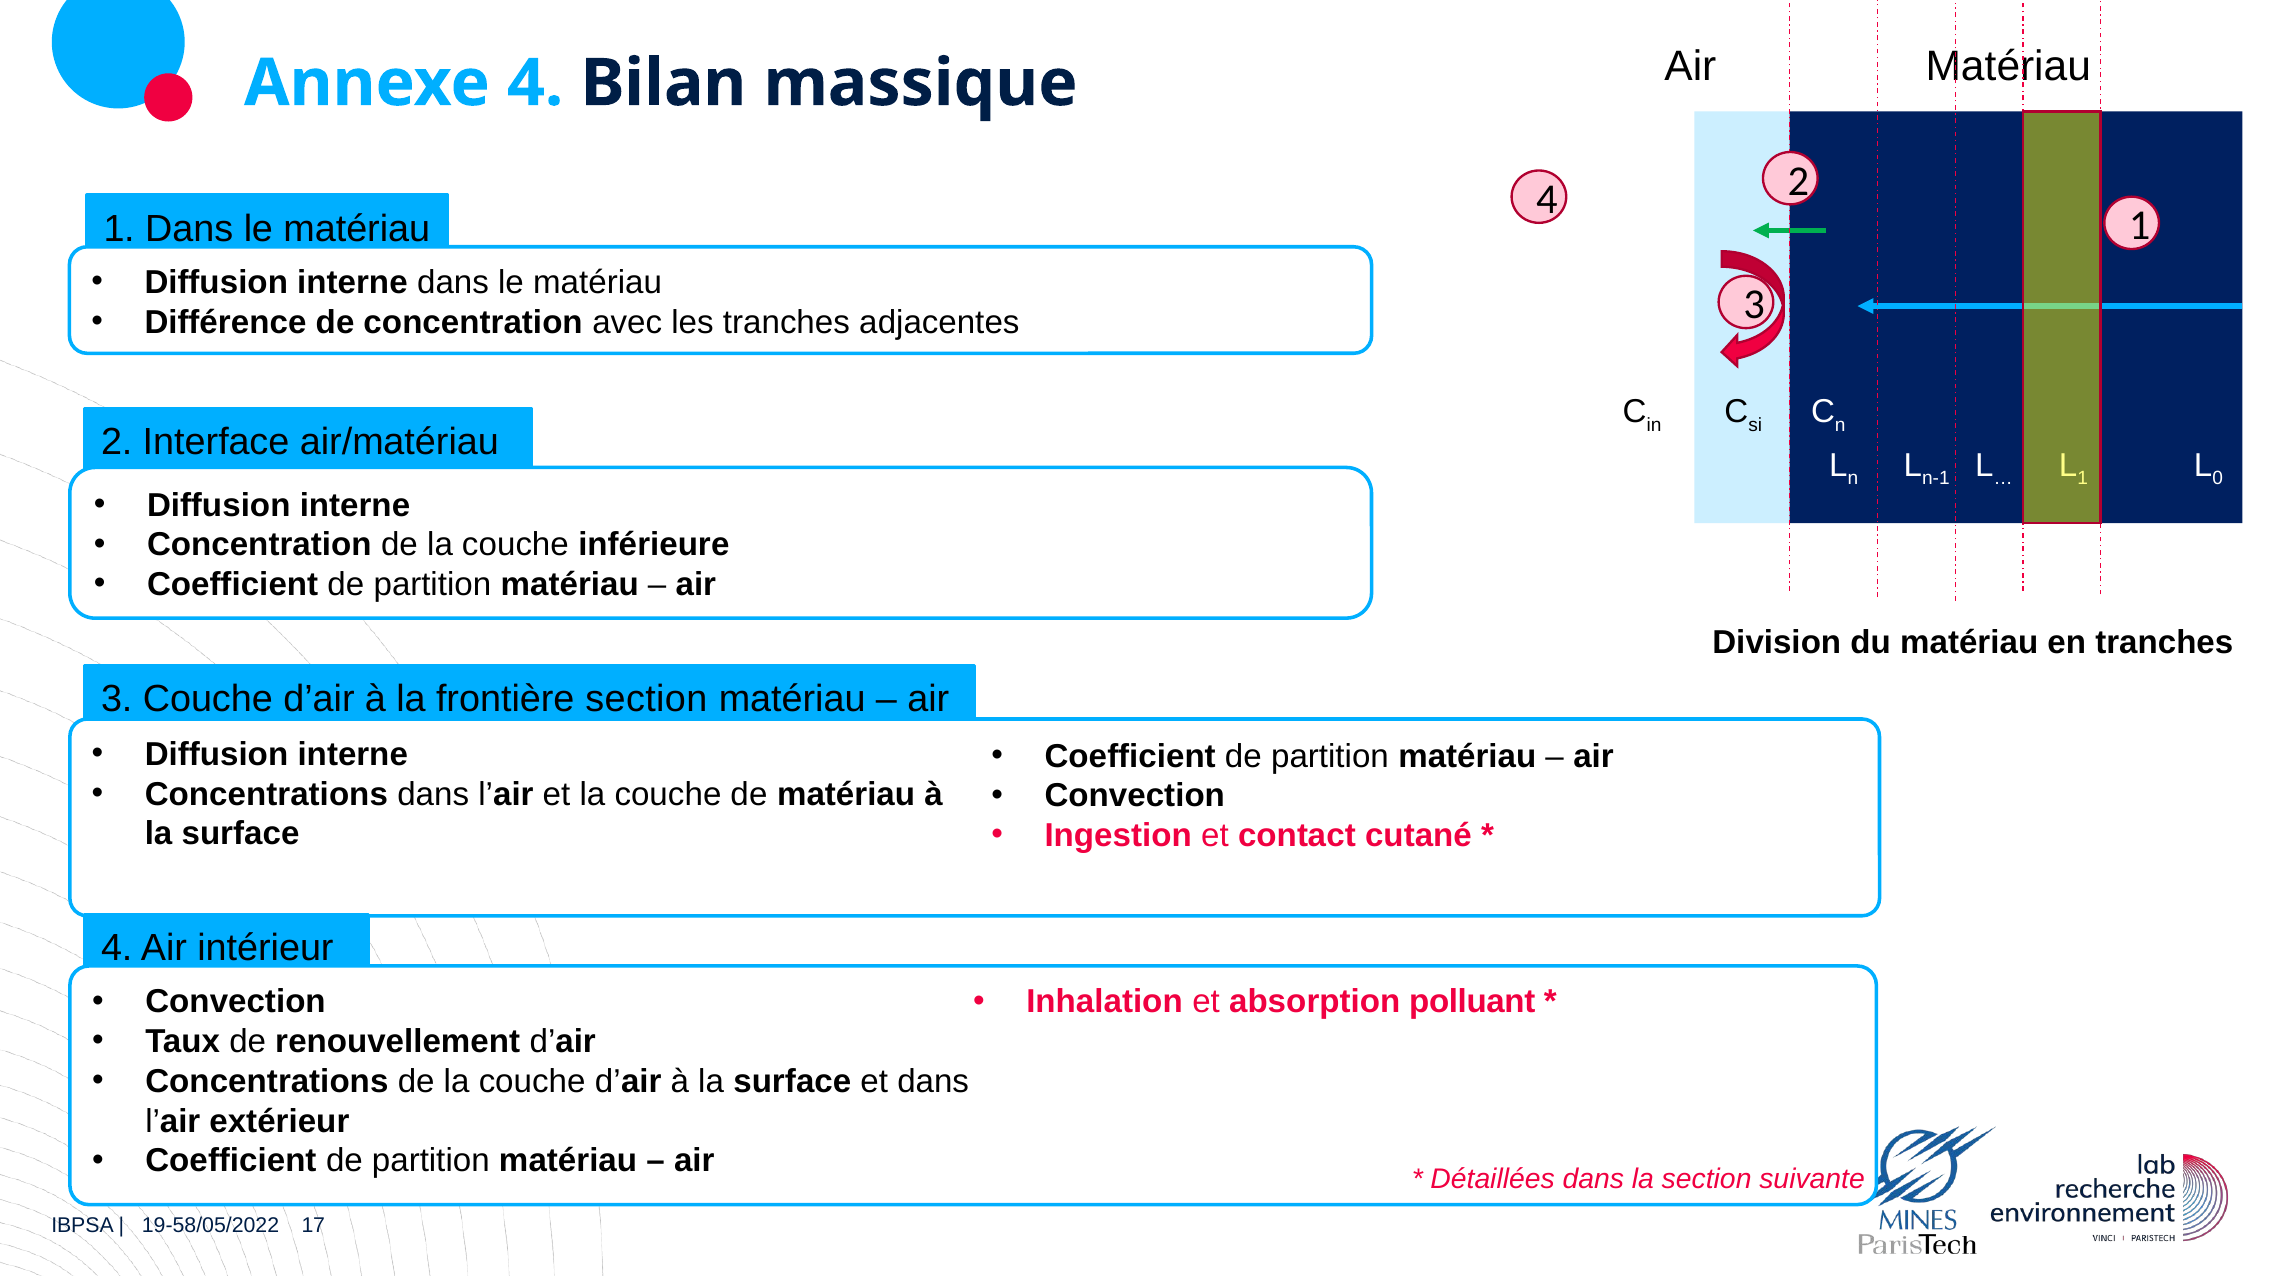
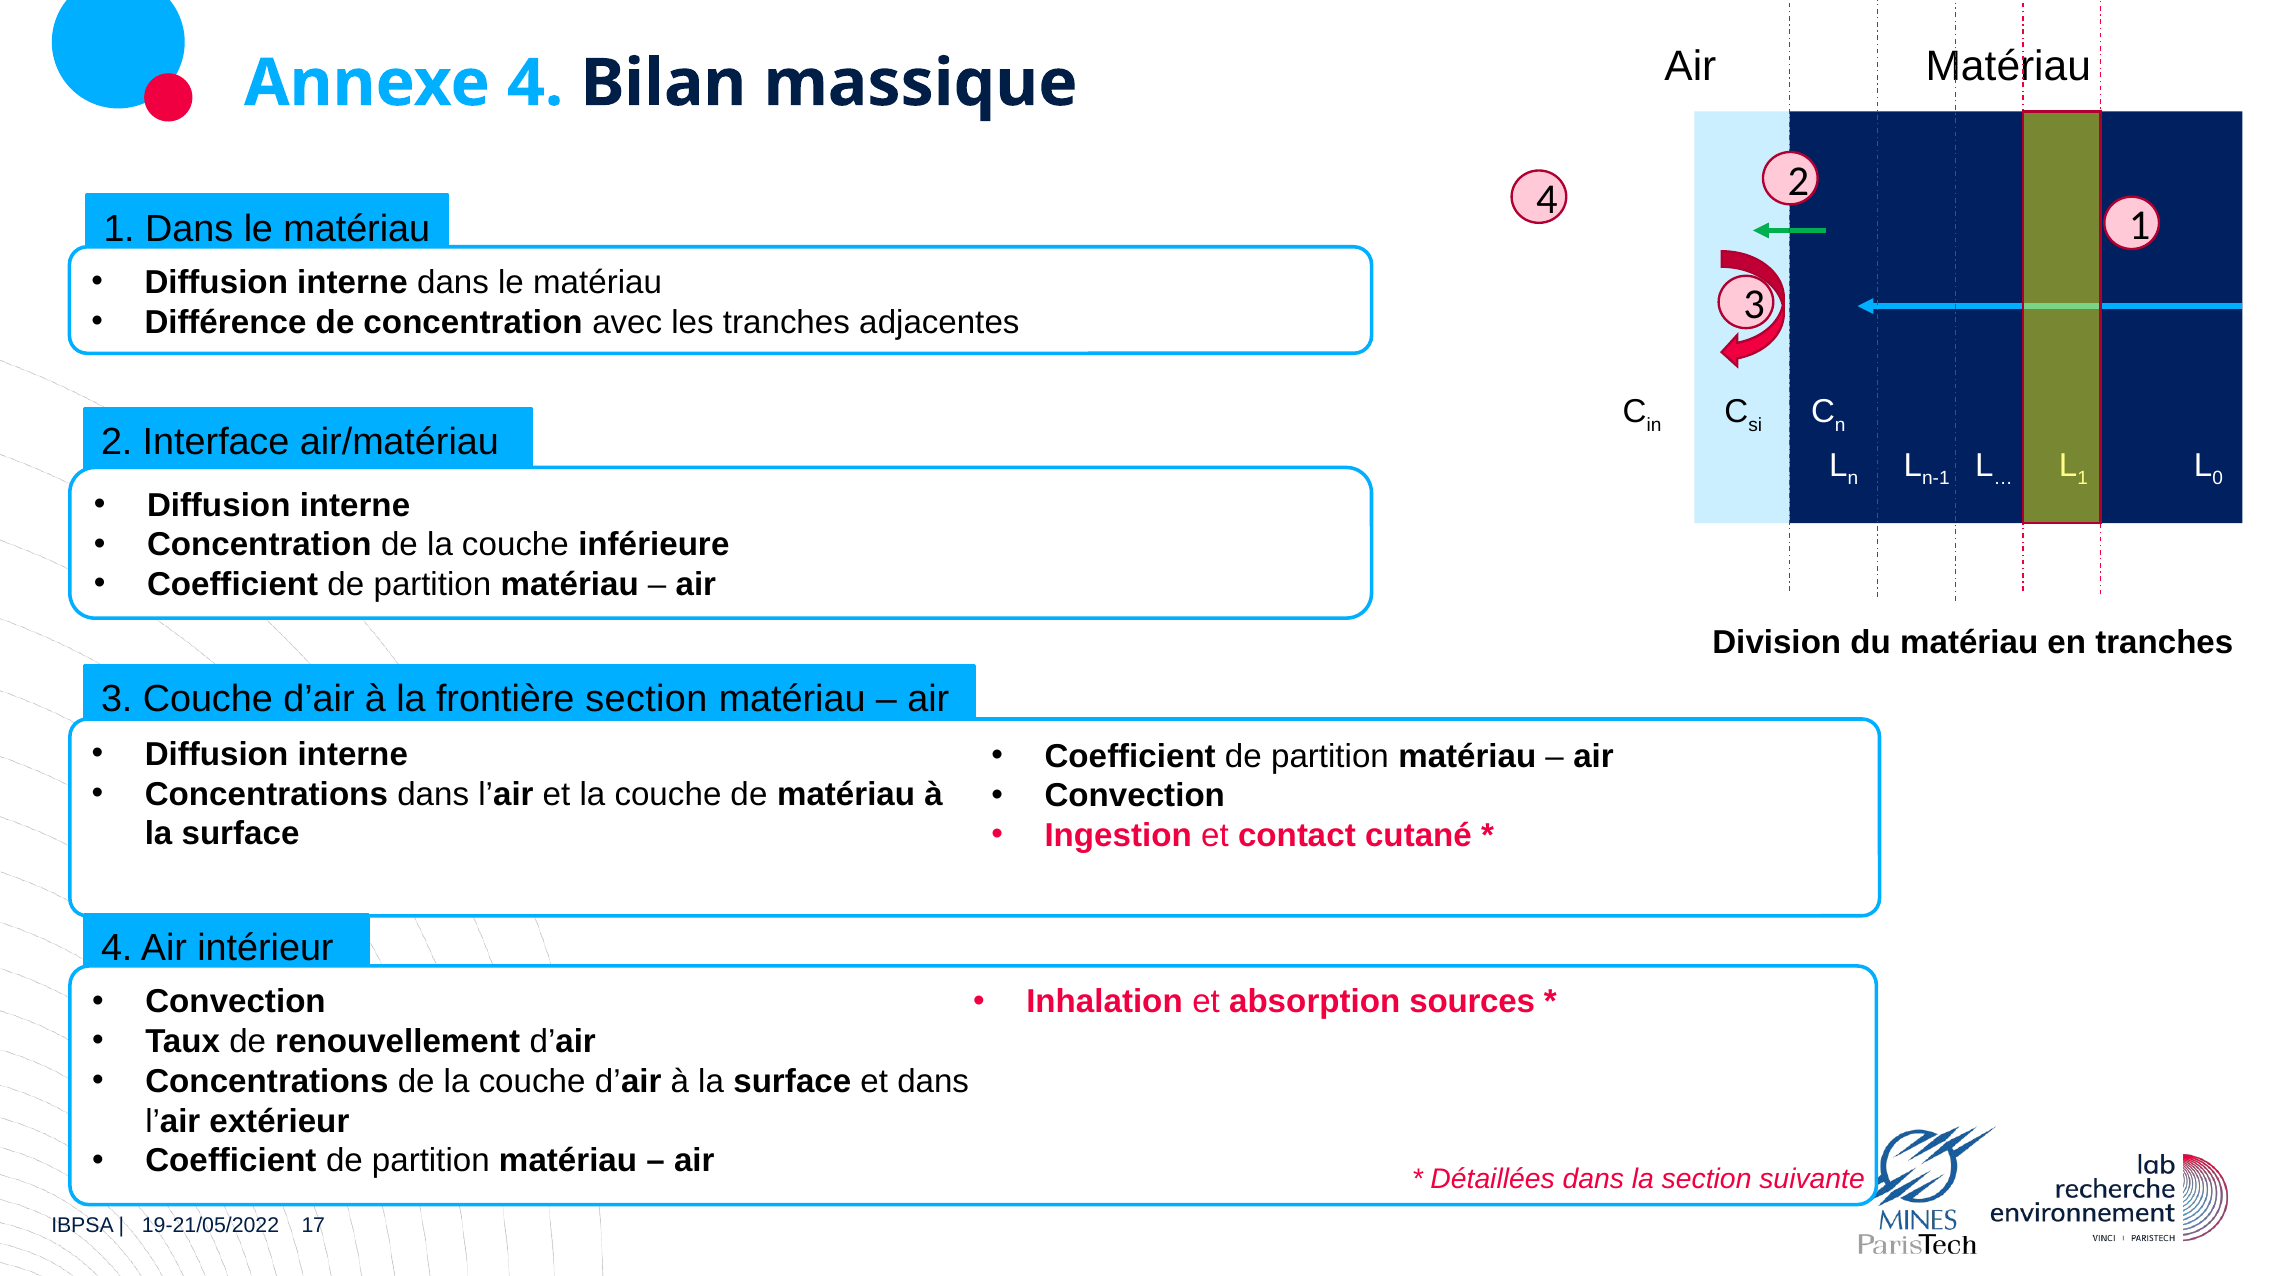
polluant: polluant -> sources (1472, 1002)
19-58/05/2022: 19-58/05/2022 -> 19-21/05/2022 (210, 1225)
